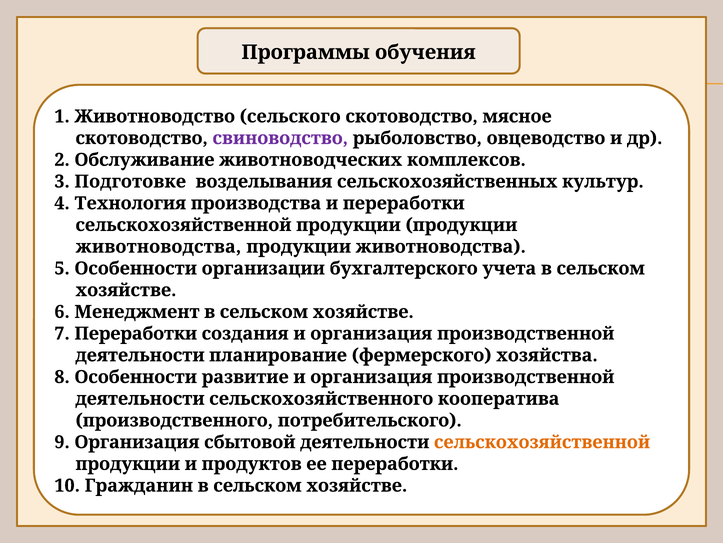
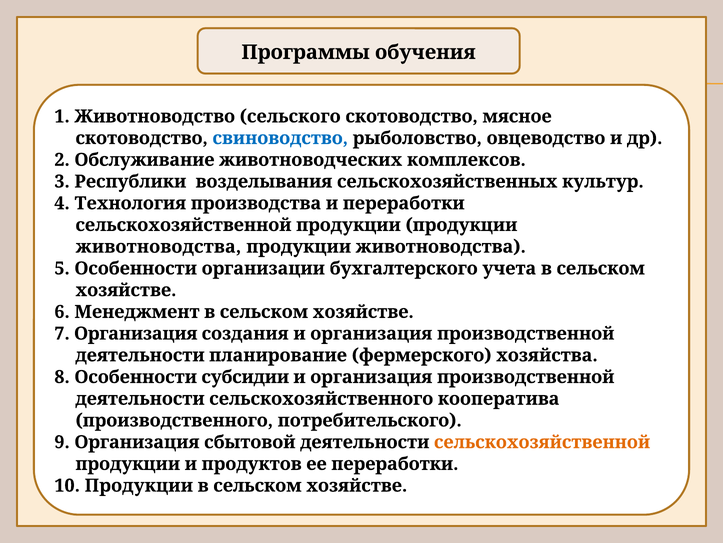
свиноводство colour: purple -> blue (280, 138)
Подготовке: Подготовке -> Республики (130, 181)
7 Переработки: Переработки -> Организация (136, 333)
развитие: развитие -> субсидии (245, 377)
10 Гражданин: Гражданин -> Продукции (139, 485)
